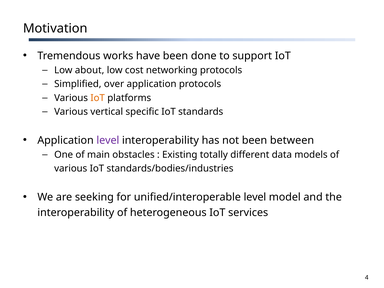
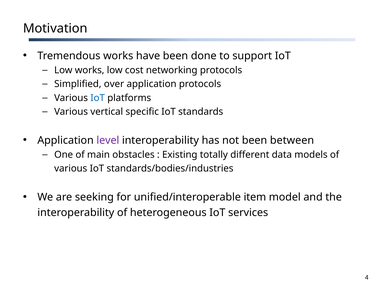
Low about: about -> works (90, 70)
IoT colour: orange -> blue (98, 98)
unified/interoperable level: level -> item (255, 197)
